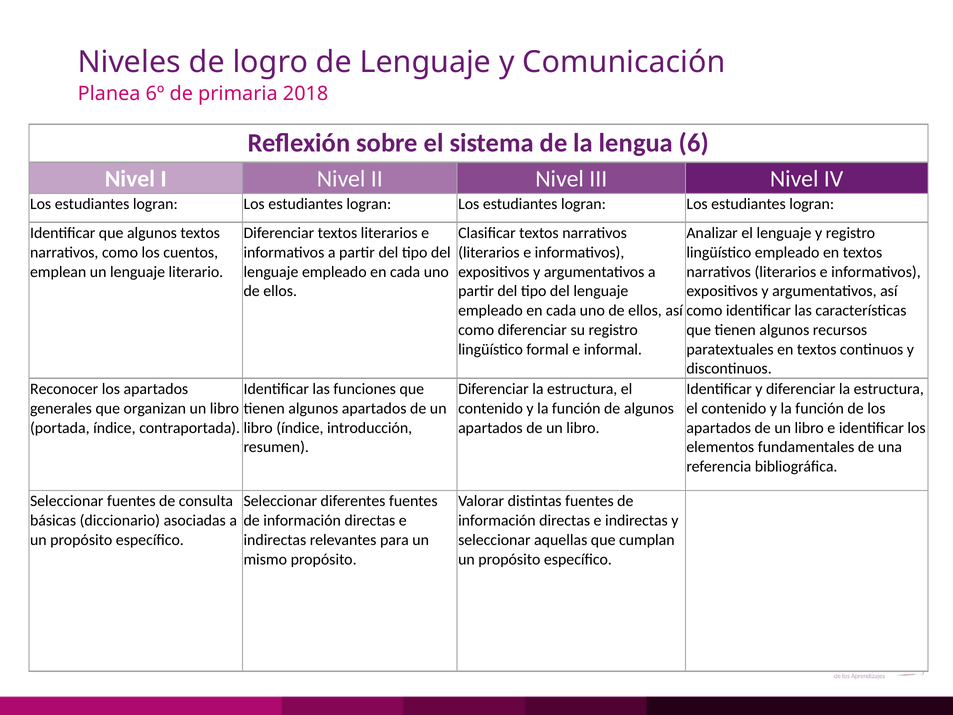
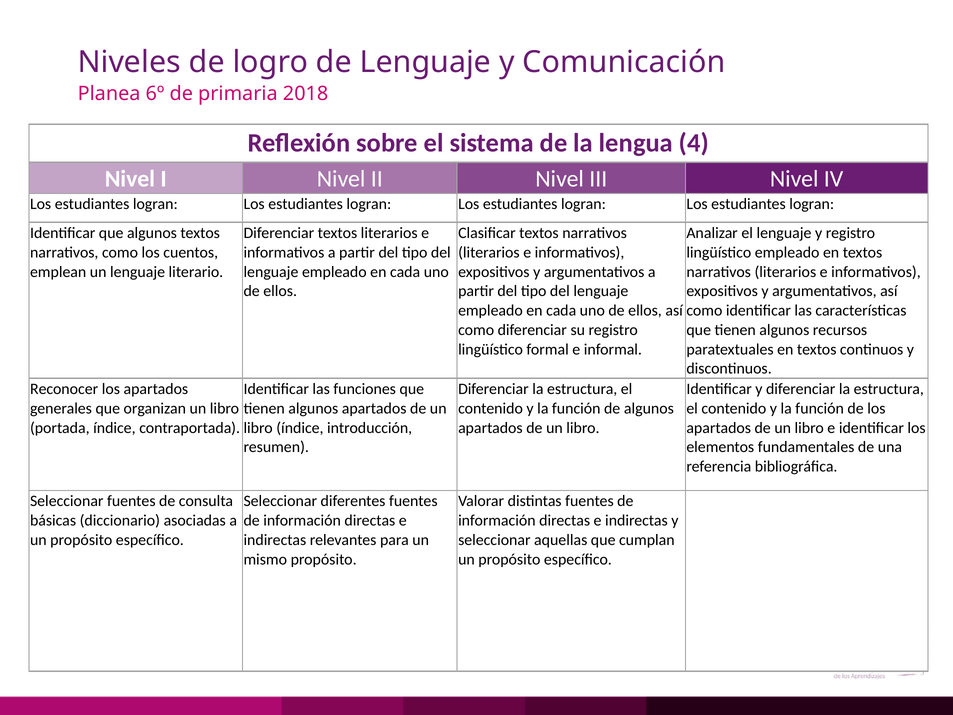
6: 6 -> 4 (694, 143)
